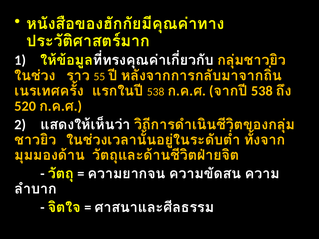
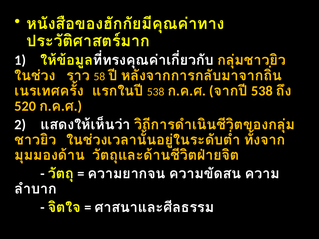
55: 55 -> 58 (99, 77)
